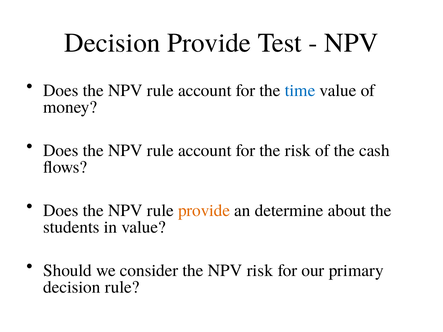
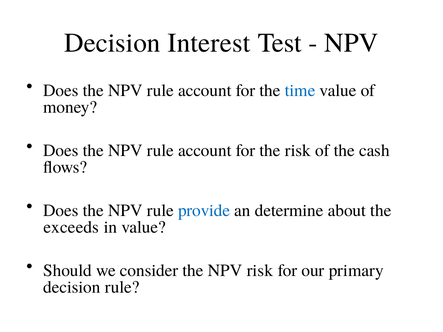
Decision Provide: Provide -> Interest (209, 43)
provide colour: orange -> blue (204, 211)
students: students -> exceeds (71, 227)
